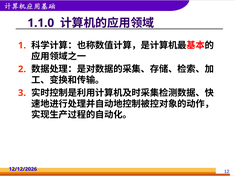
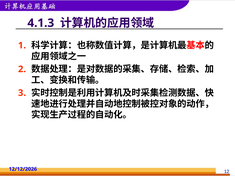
1.1.0: 1.1.0 -> 4.1.3 (41, 23)
